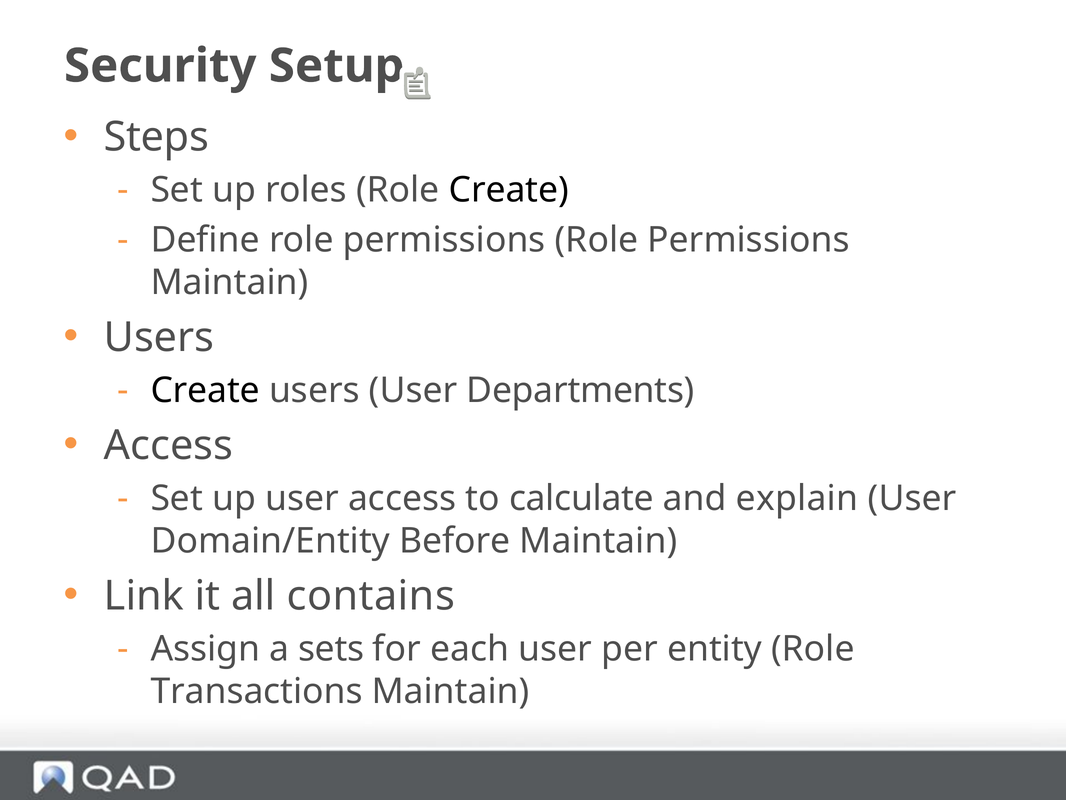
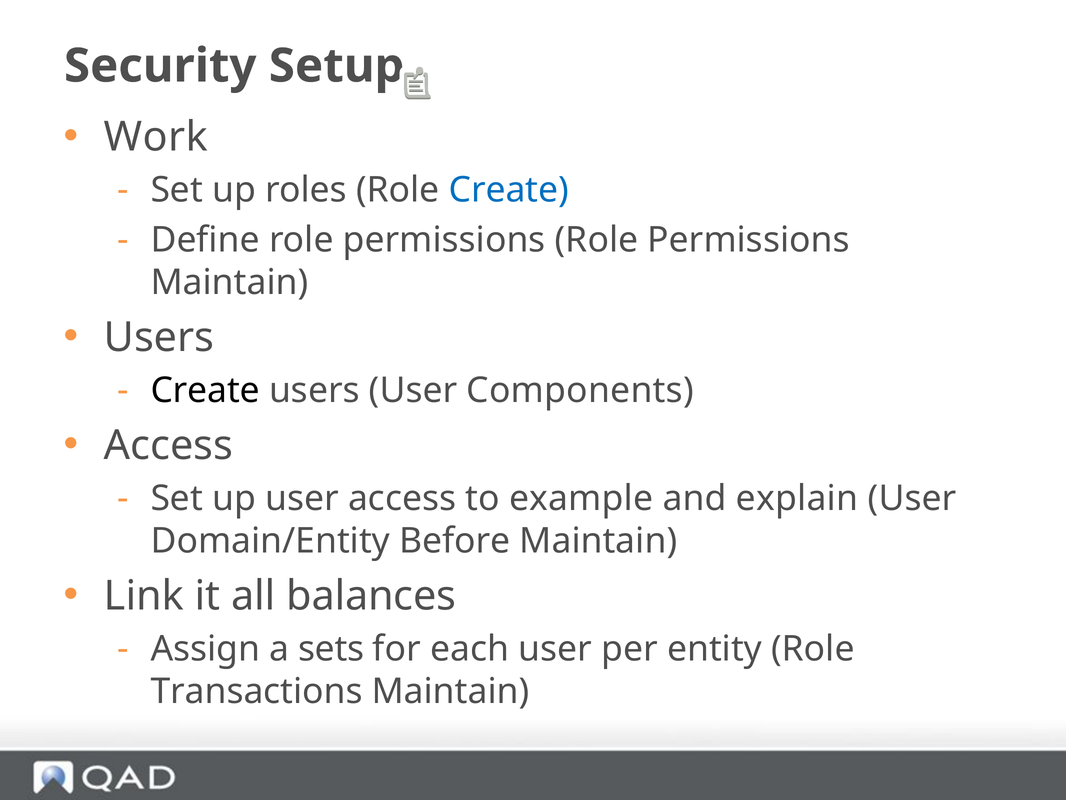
Steps: Steps -> Work (156, 137)
Create colour: black -> blue (509, 190)
Departments: Departments -> Components (580, 390)
calculate: calculate -> example (581, 498)
contains: contains -> balances (371, 596)
